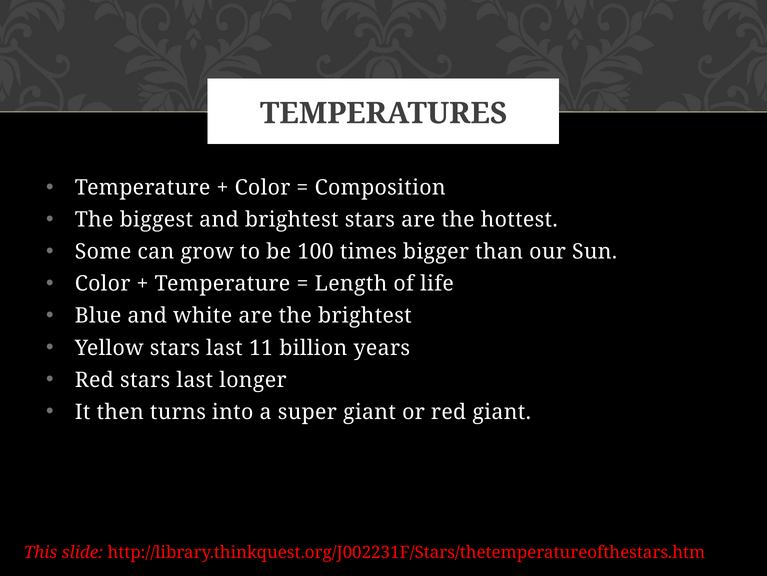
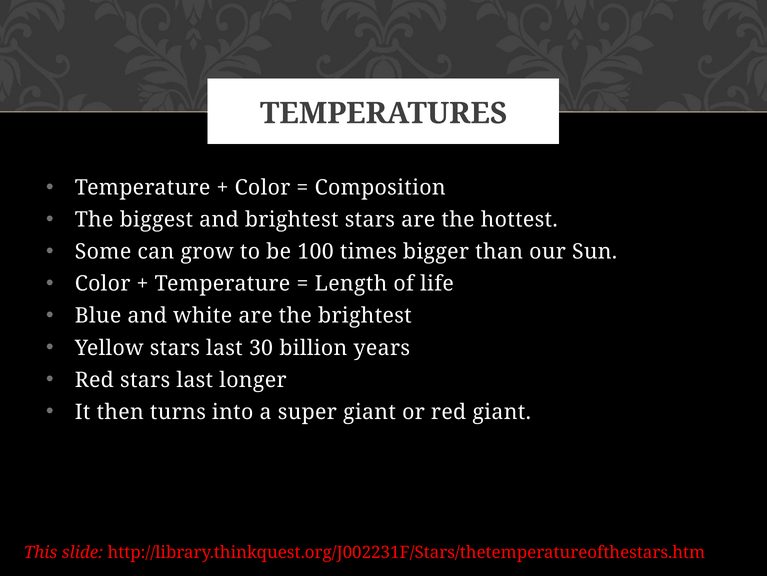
11: 11 -> 30 (261, 348)
